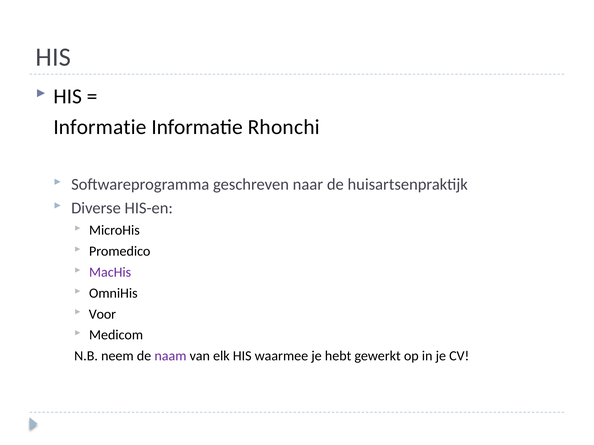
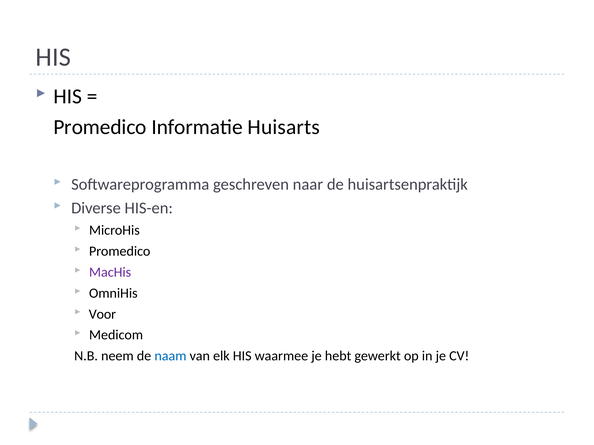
Informatie: Informatie -> Promedico (100, 127)
Rhonchi: Rhonchi -> Huisarts (284, 127)
naam colour: purple -> blue (170, 356)
